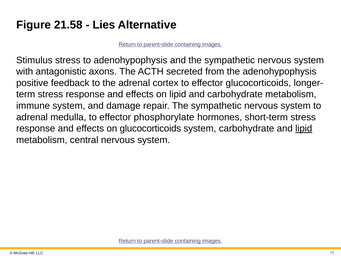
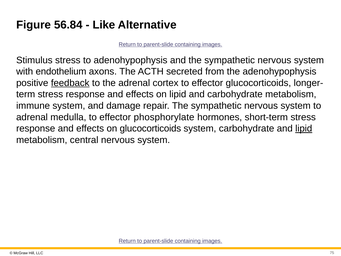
21.58: 21.58 -> 56.84 (68, 25)
Lies: Lies -> Like (104, 25)
antagonistic: antagonistic -> endothelium (61, 72)
feedback underline: none -> present (70, 83)
